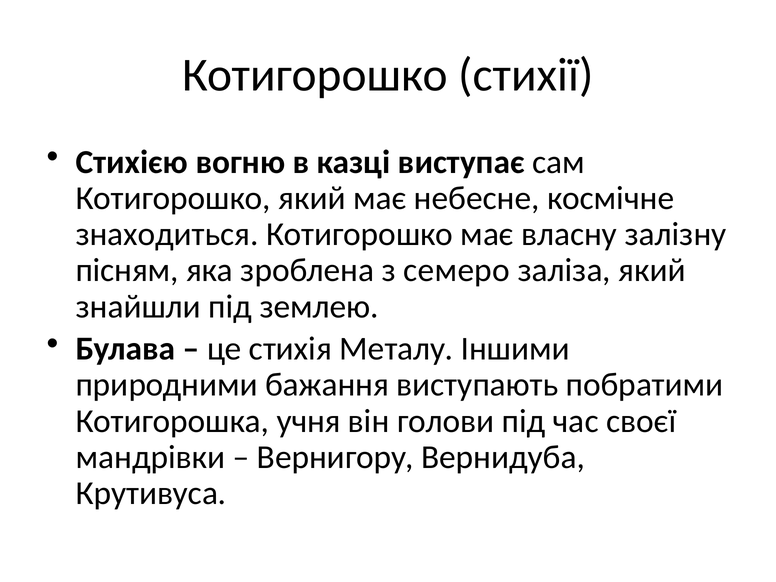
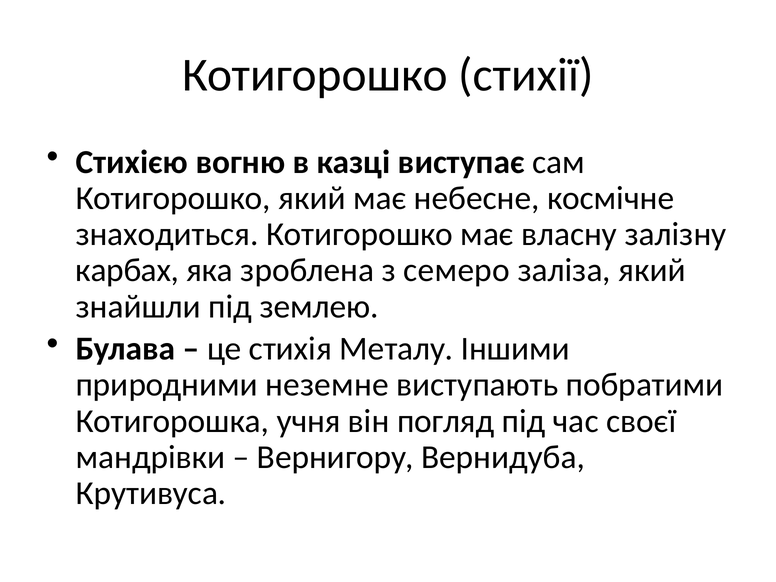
пісням: пісням -> карбах (127, 270)
бажання: бажання -> неземне (327, 385)
голови: голови -> погляд (446, 421)
